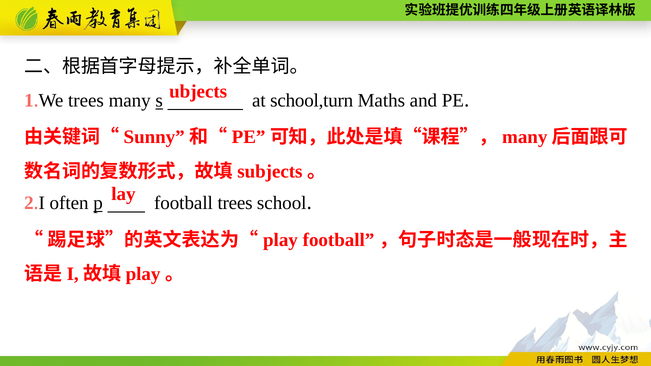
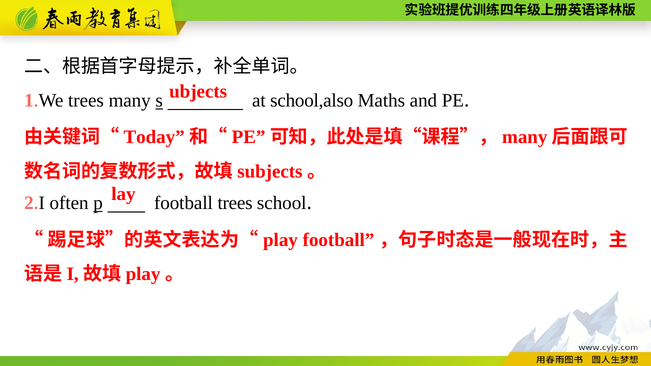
school,turn: school,turn -> school,also (312, 101)
Sunny: Sunny -> Today (154, 137)
